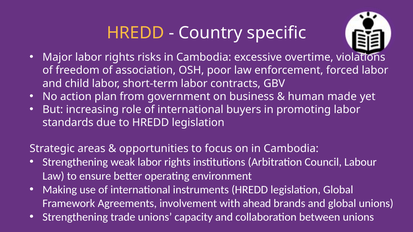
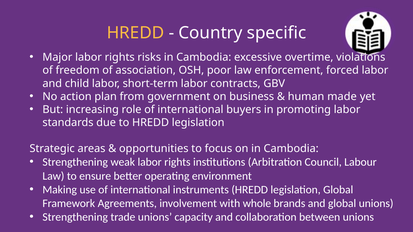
ahead: ahead -> whole (257, 204)
